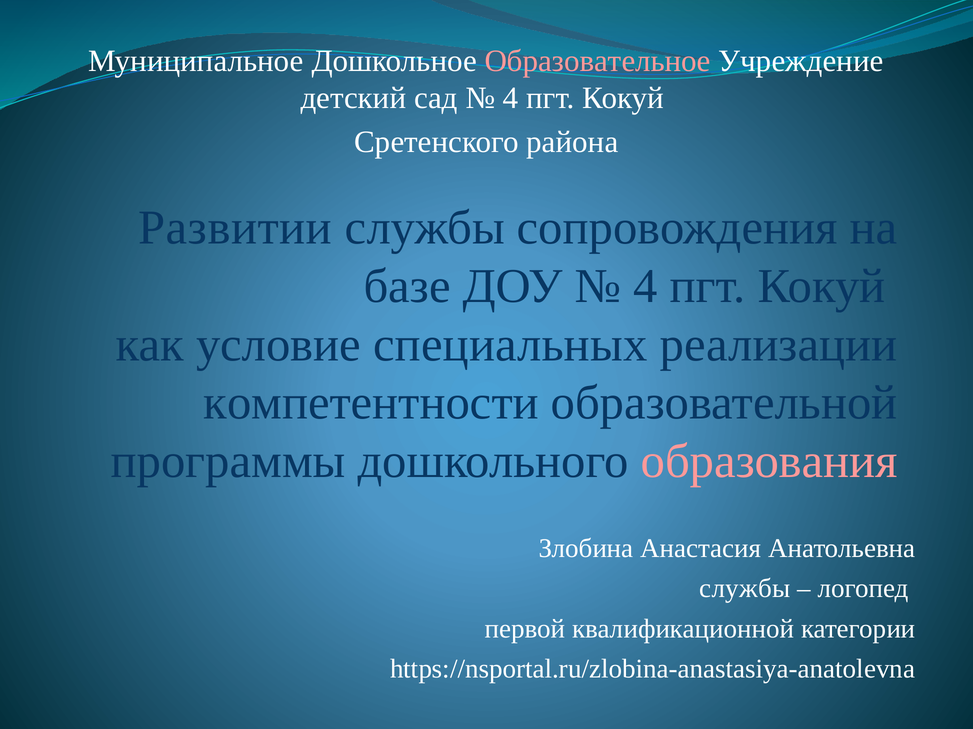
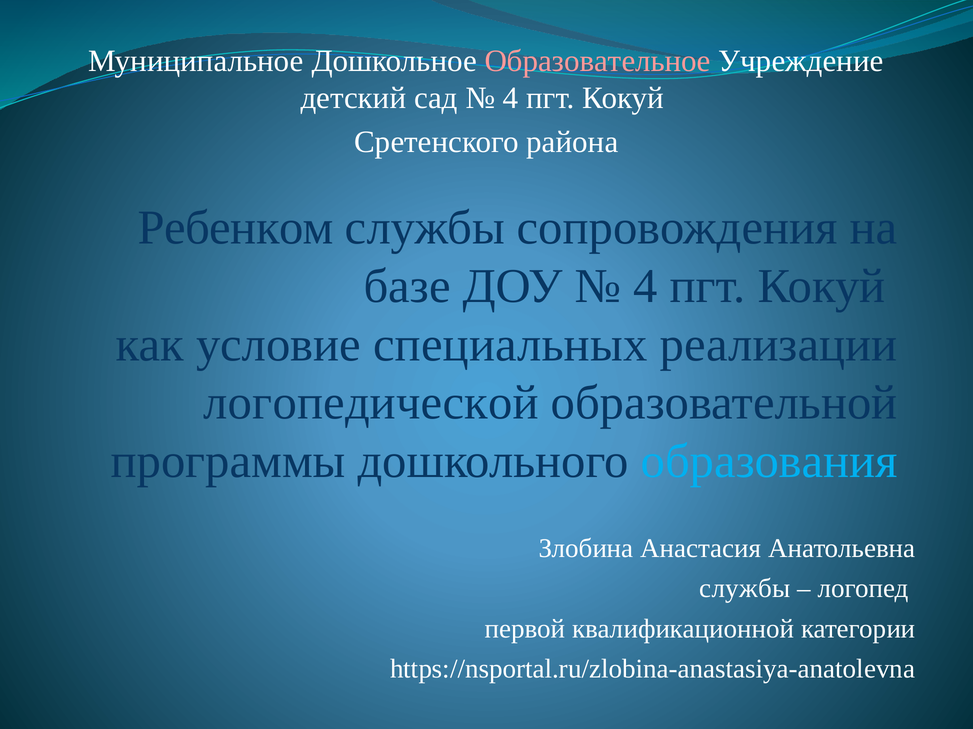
Развитии: Развитии -> Ребенком (236, 228)
компетентности: компетентности -> логопедической (371, 403)
образования colour: pink -> light blue (769, 462)
